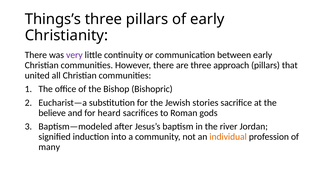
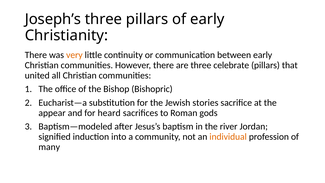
Things’s: Things’s -> Joseph’s (53, 19)
very colour: purple -> orange (74, 55)
approach: approach -> celebrate (231, 65)
believe: believe -> appear (52, 113)
